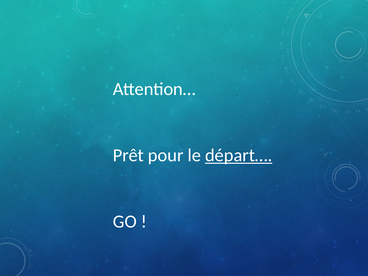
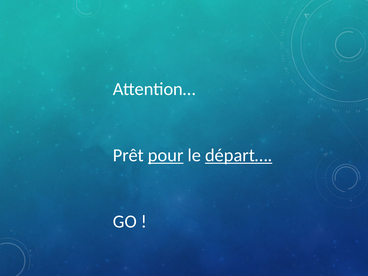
pour underline: none -> present (166, 155)
